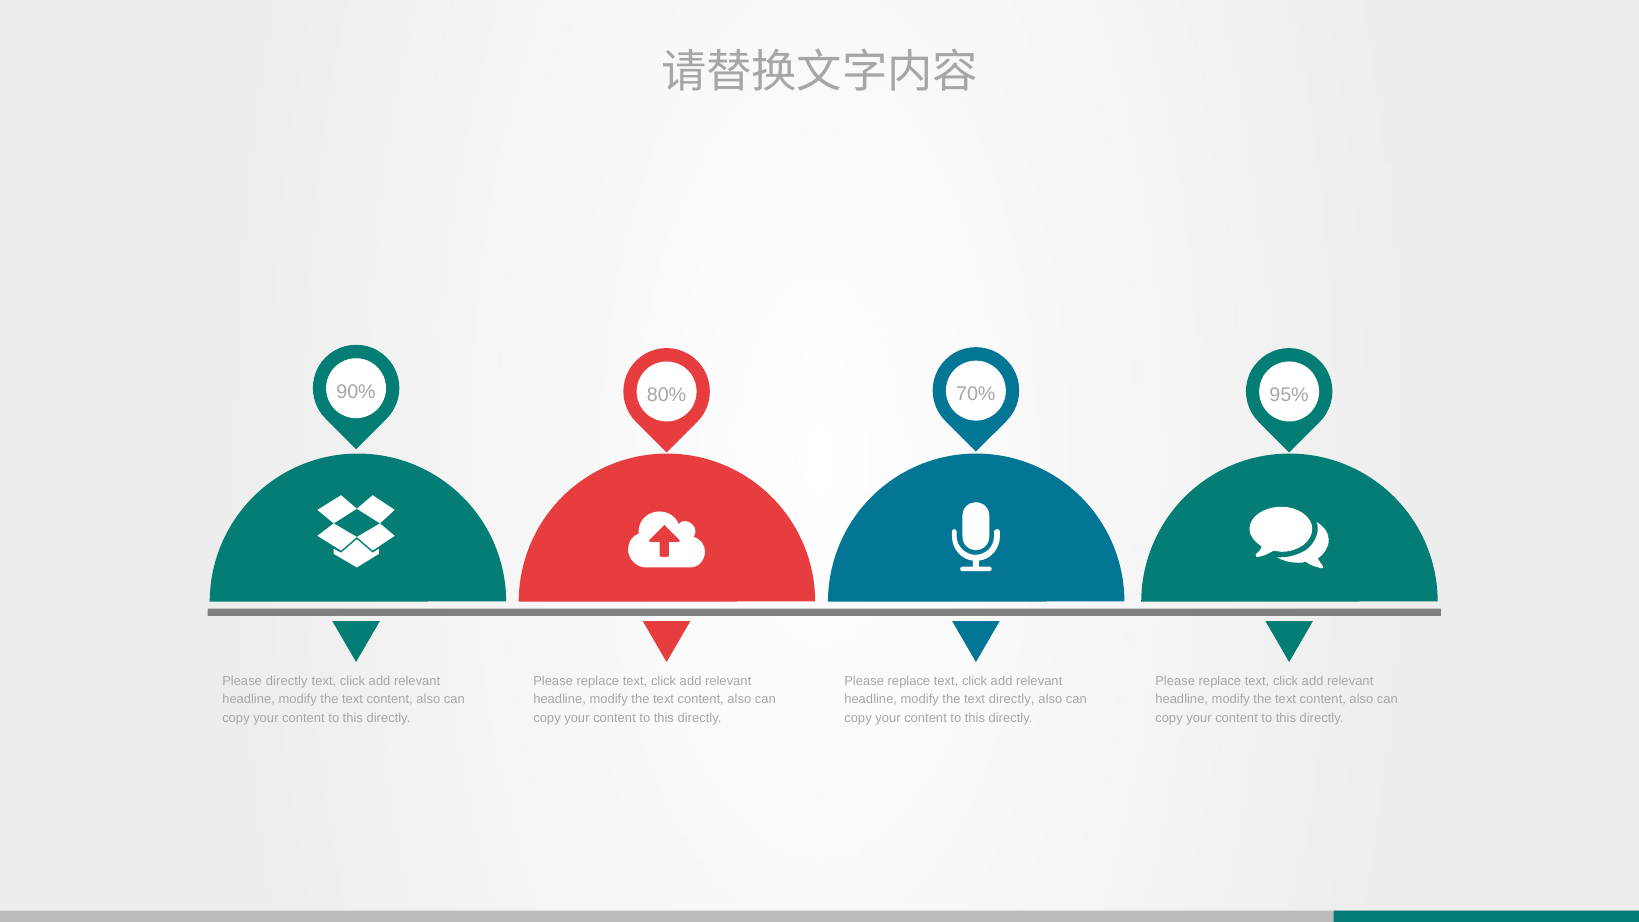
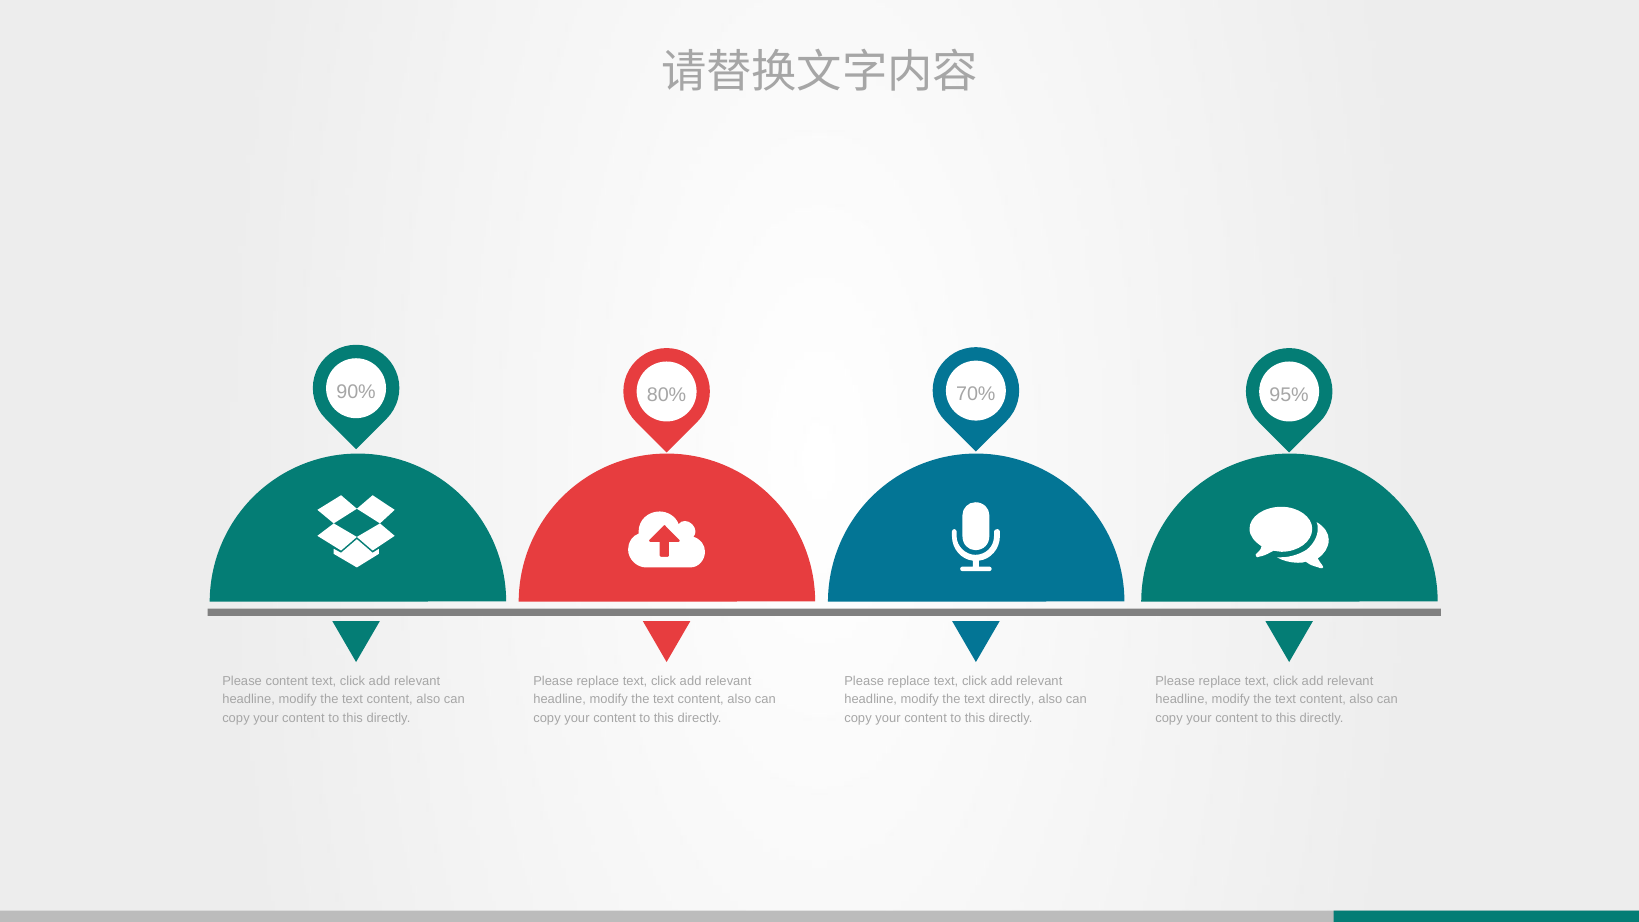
Please directly: directly -> content (287, 681)
